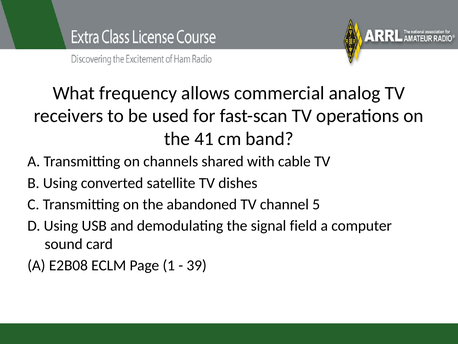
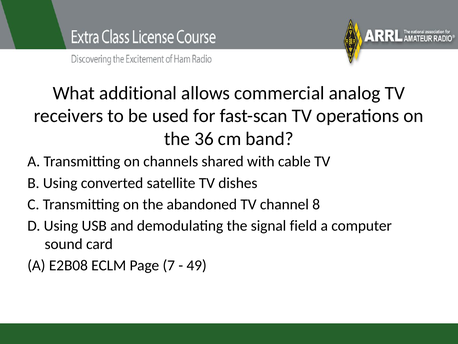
frequency: frequency -> additional (138, 93)
41: 41 -> 36 (204, 139)
5: 5 -> 8 (316, 204)
1: 1 -> 7 (169, 265)
39: 39 -> 49 (197, 265)
